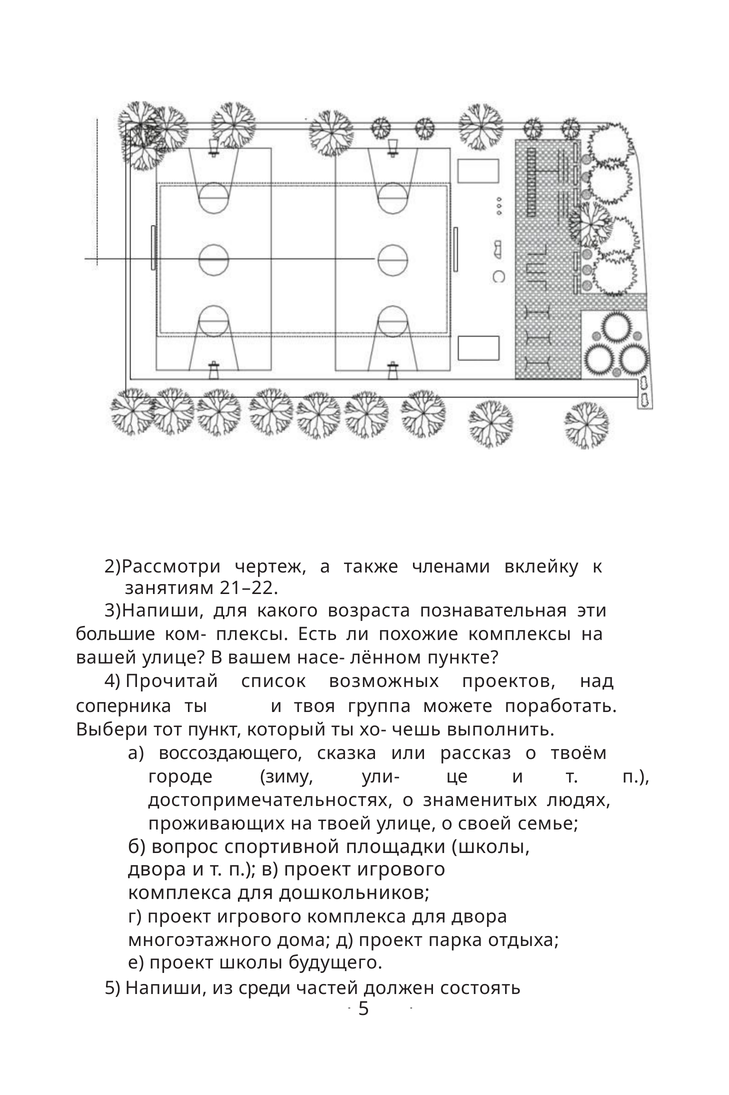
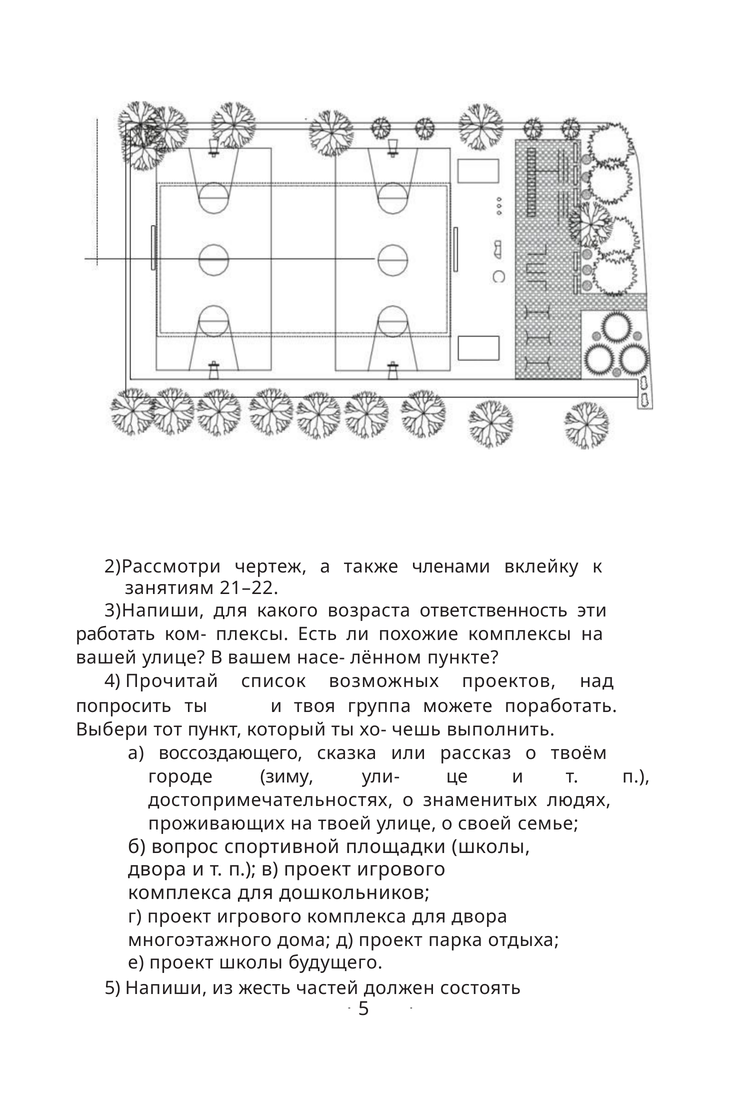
познавательная: познавательная -> ответственность (494, 611)
большие: большие -> работать (115, 634)
соперника: соперника -> попросить (124, 706)
среди: среди -> жесть (265, 989)
